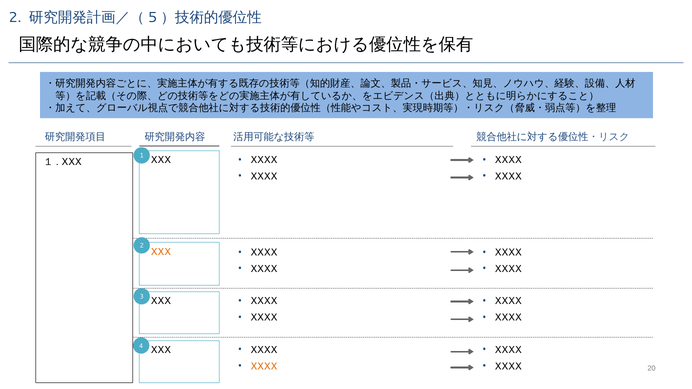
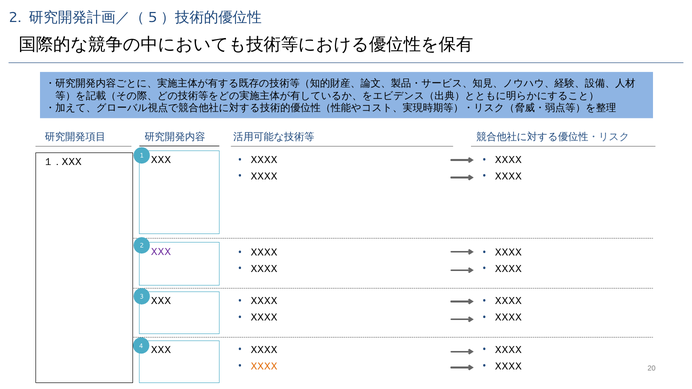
XXX colour: orange -> purple (161, 252)
